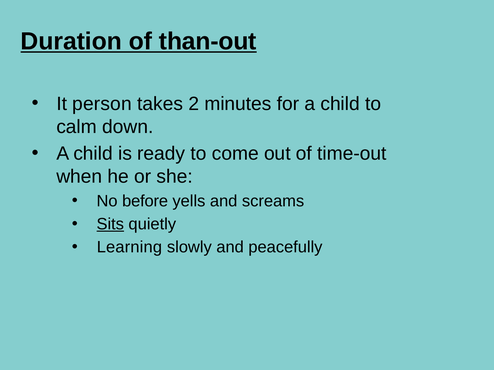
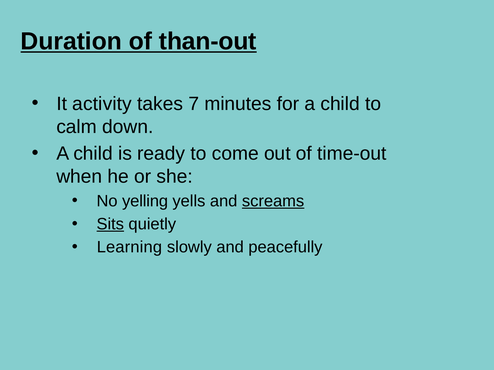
person: person -> activity (102, 104)
2: 2 -> 7 (194, 104)
before: before -> yelling (145, 201)
screams underline: none -> present (273, 201)
